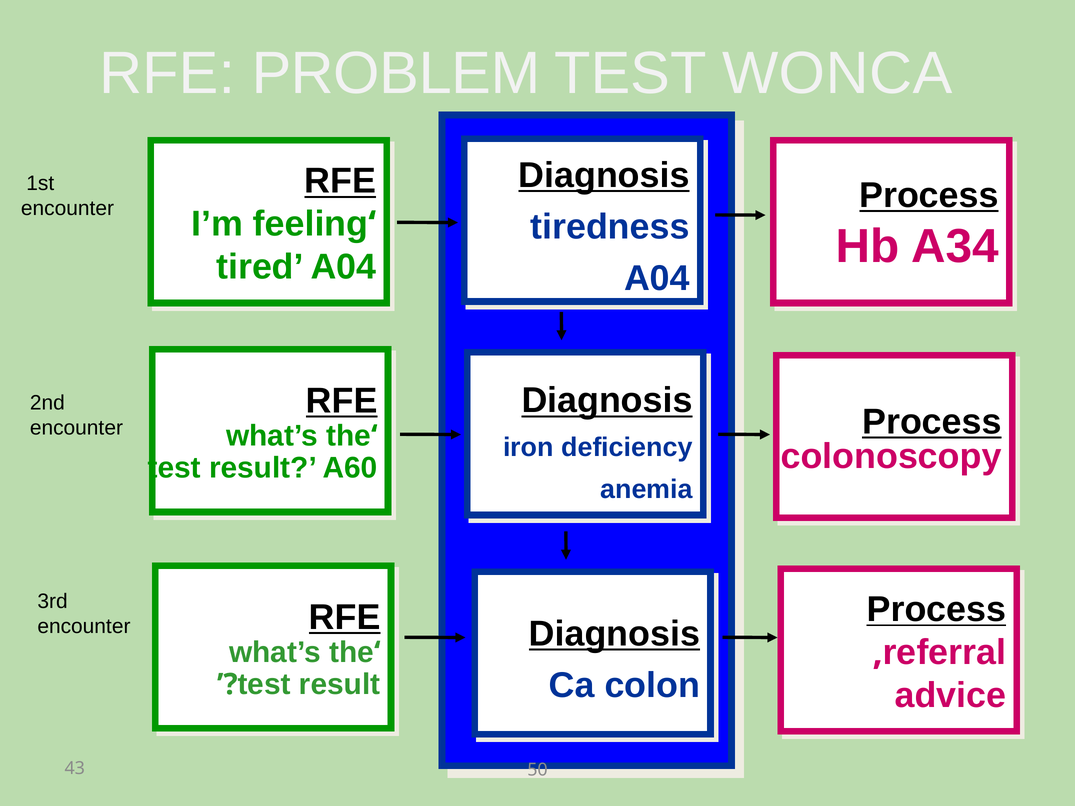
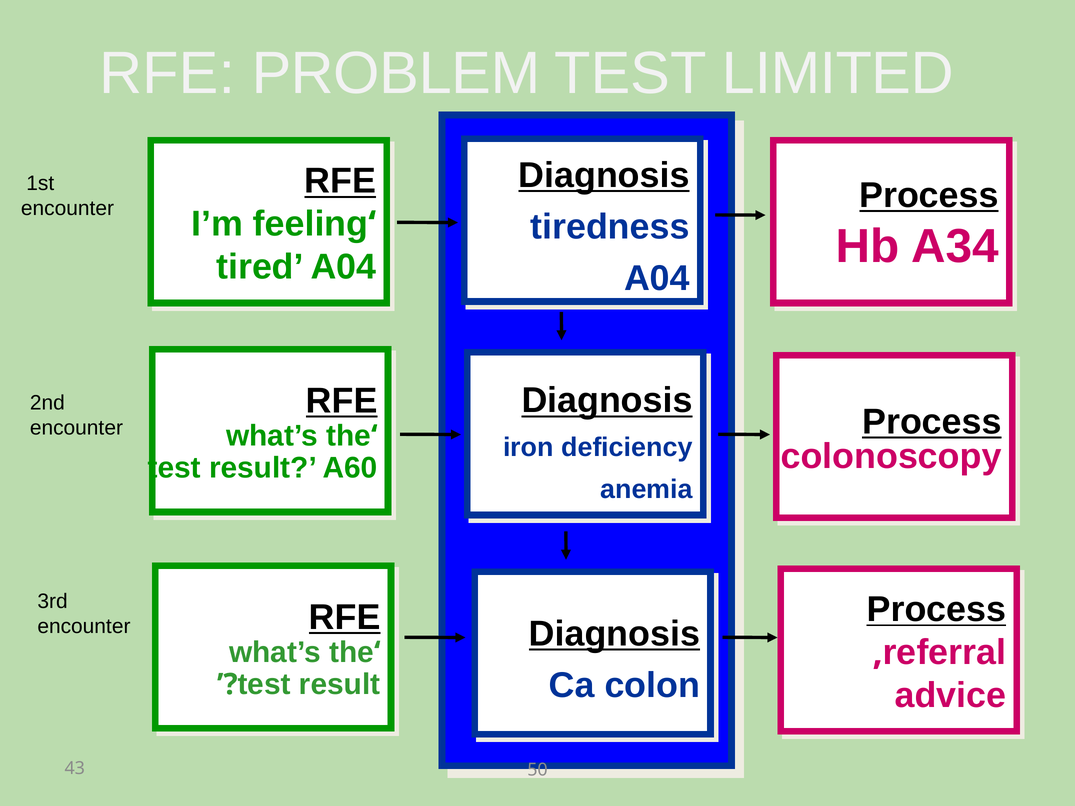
WONCA: WONCA -> LIMITED (838, 74)
